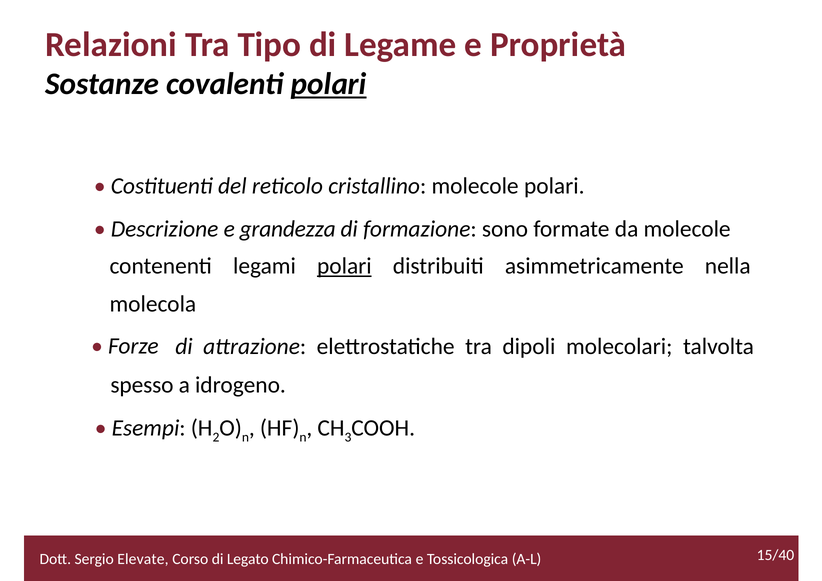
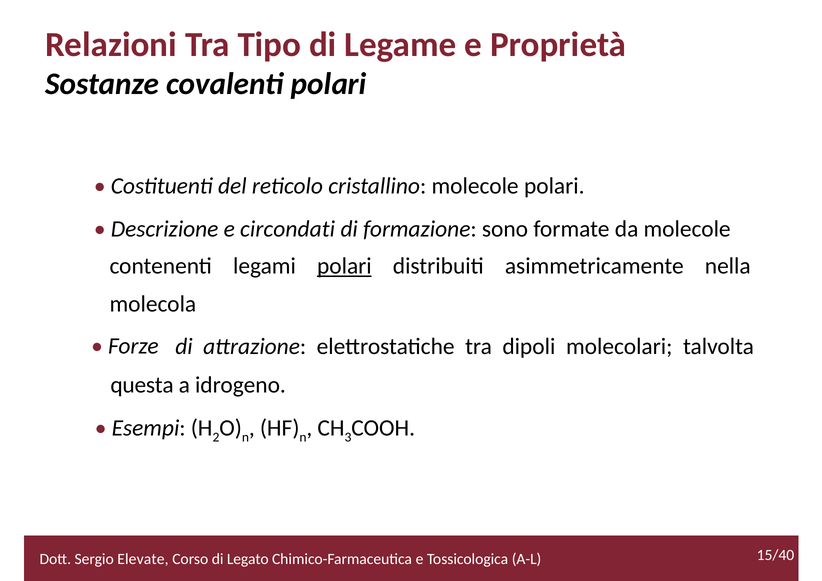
polari underline: present -> none (329, 84)
grandezza: grandezza -> circondati (288, 229)
spesso: spesso -> questa (142, 385)
